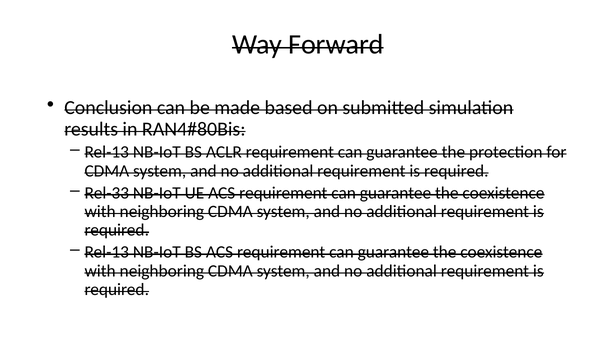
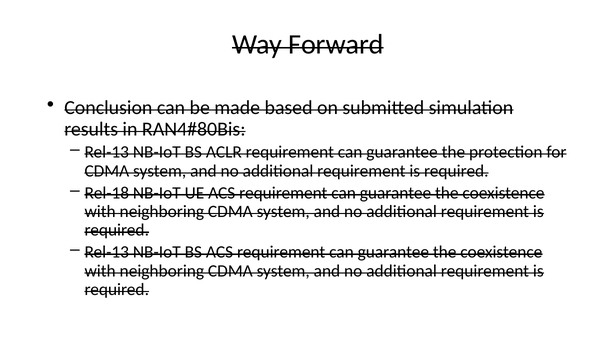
Rel-33: Rel-33 -> Rel-18 (107, 193)
